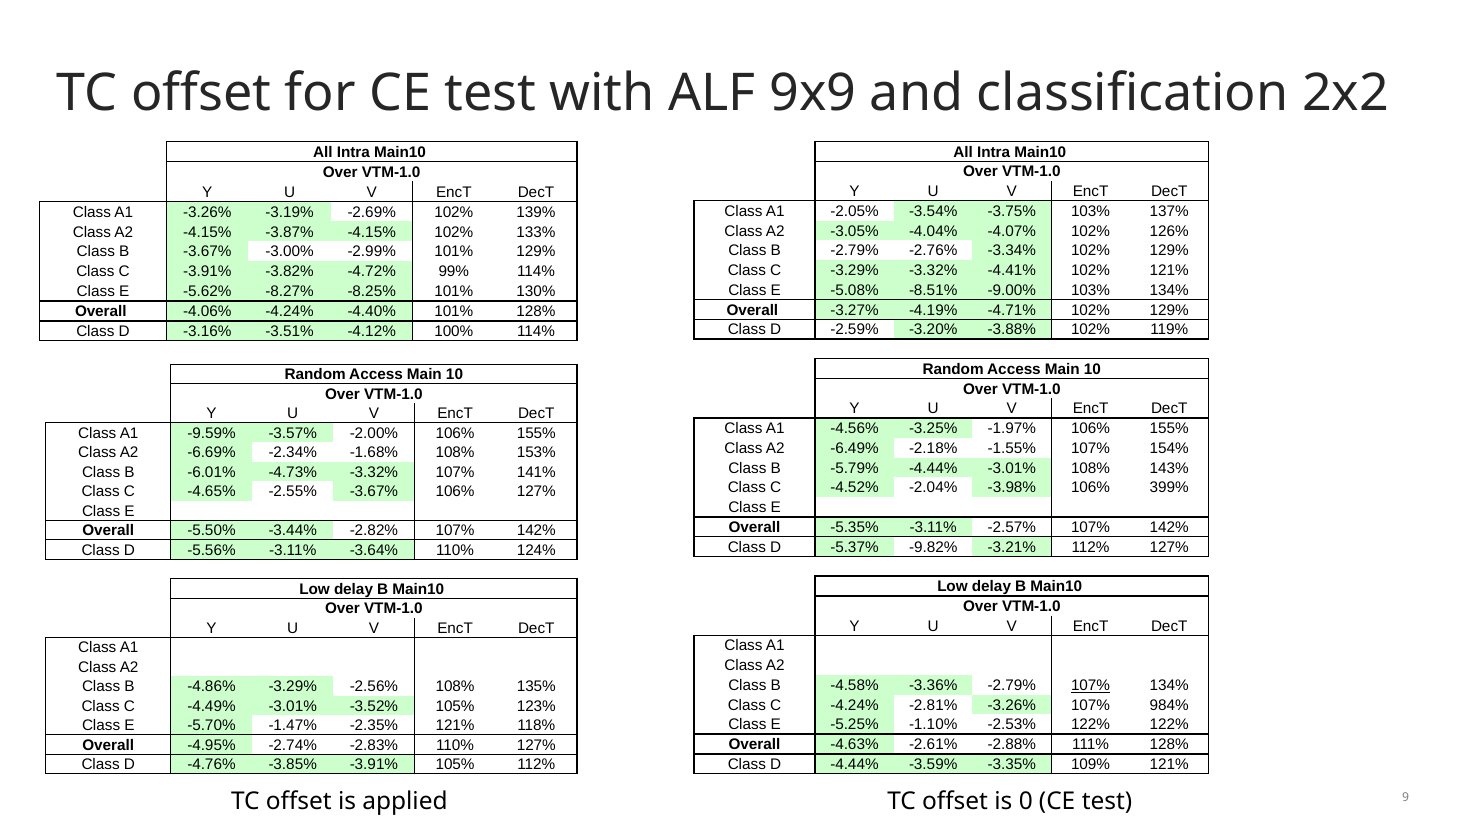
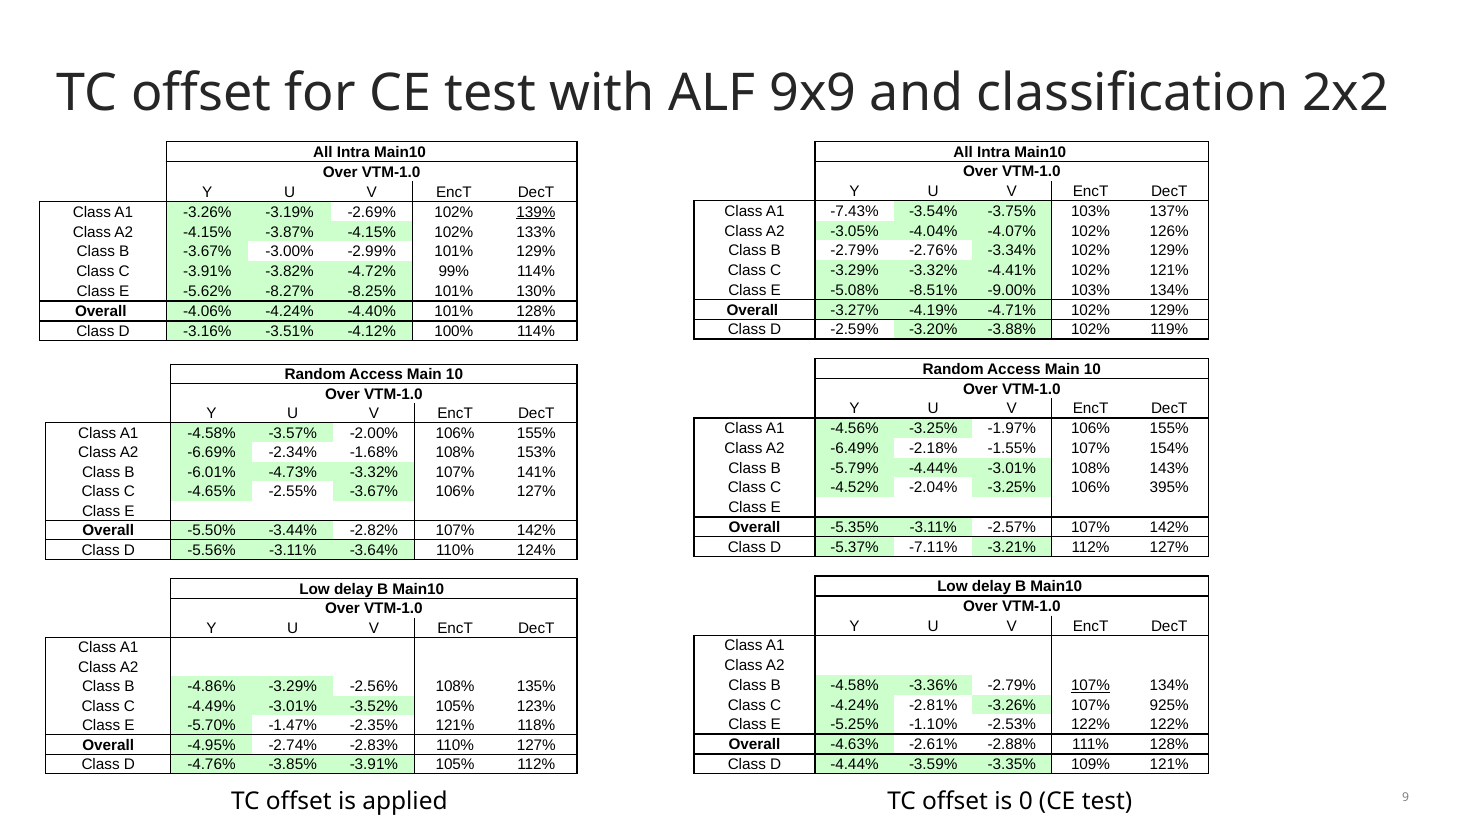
-2.05%: -2.05% -> -7.43% (855, 211)
139% underline: none -> present (536, 212)
A1 -9.59%: -9.59% -> -4.58% (212, 433)
-2.04% -3.98%: -3.98% -> -3.25% (1012, 488)
399%: 399% -> 395% (1169, 488)
-9.82%: -9.82% -> -7.11% (933, 547)
984%: 984% -> 925% (1169, 705)
